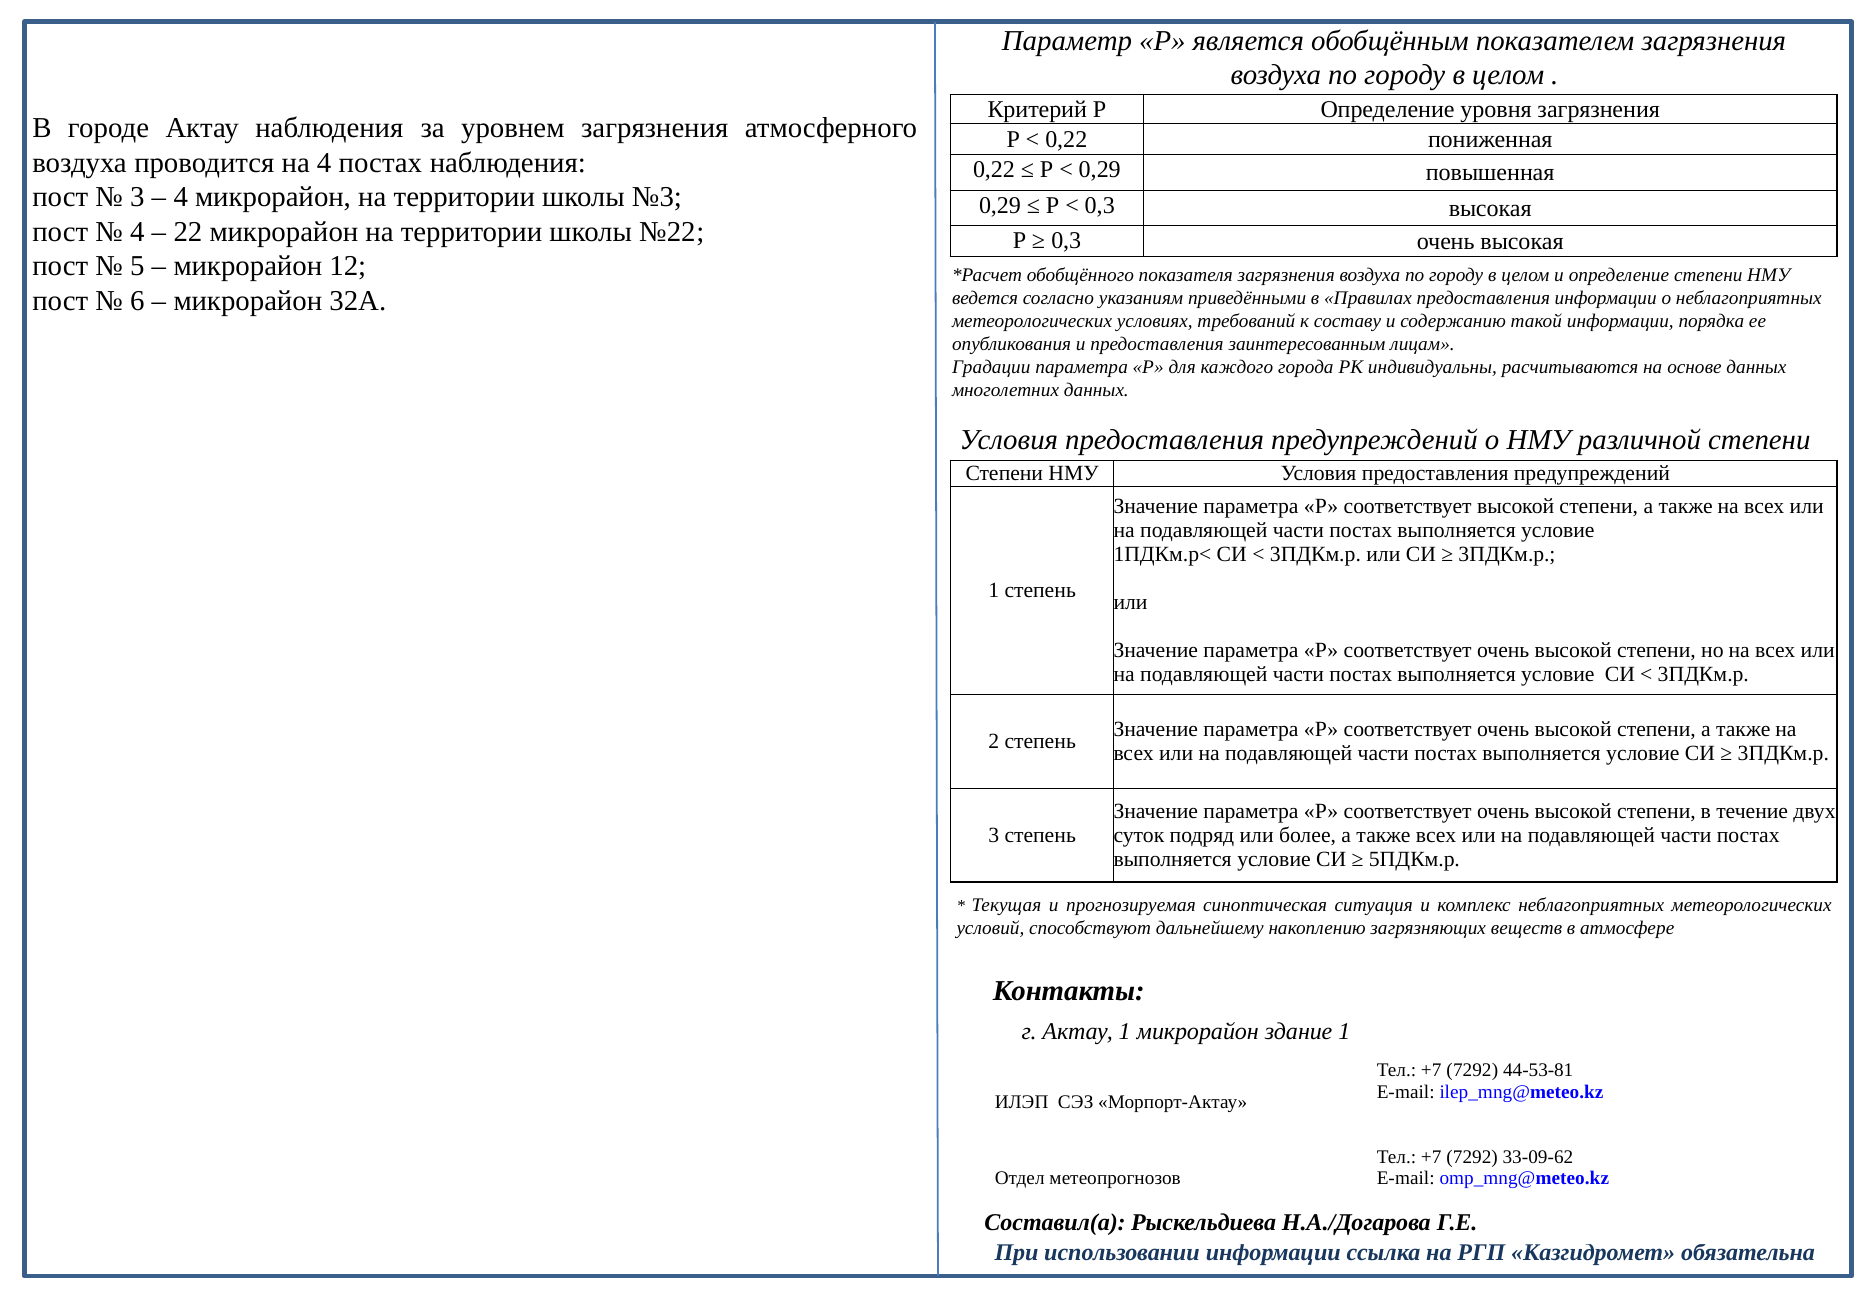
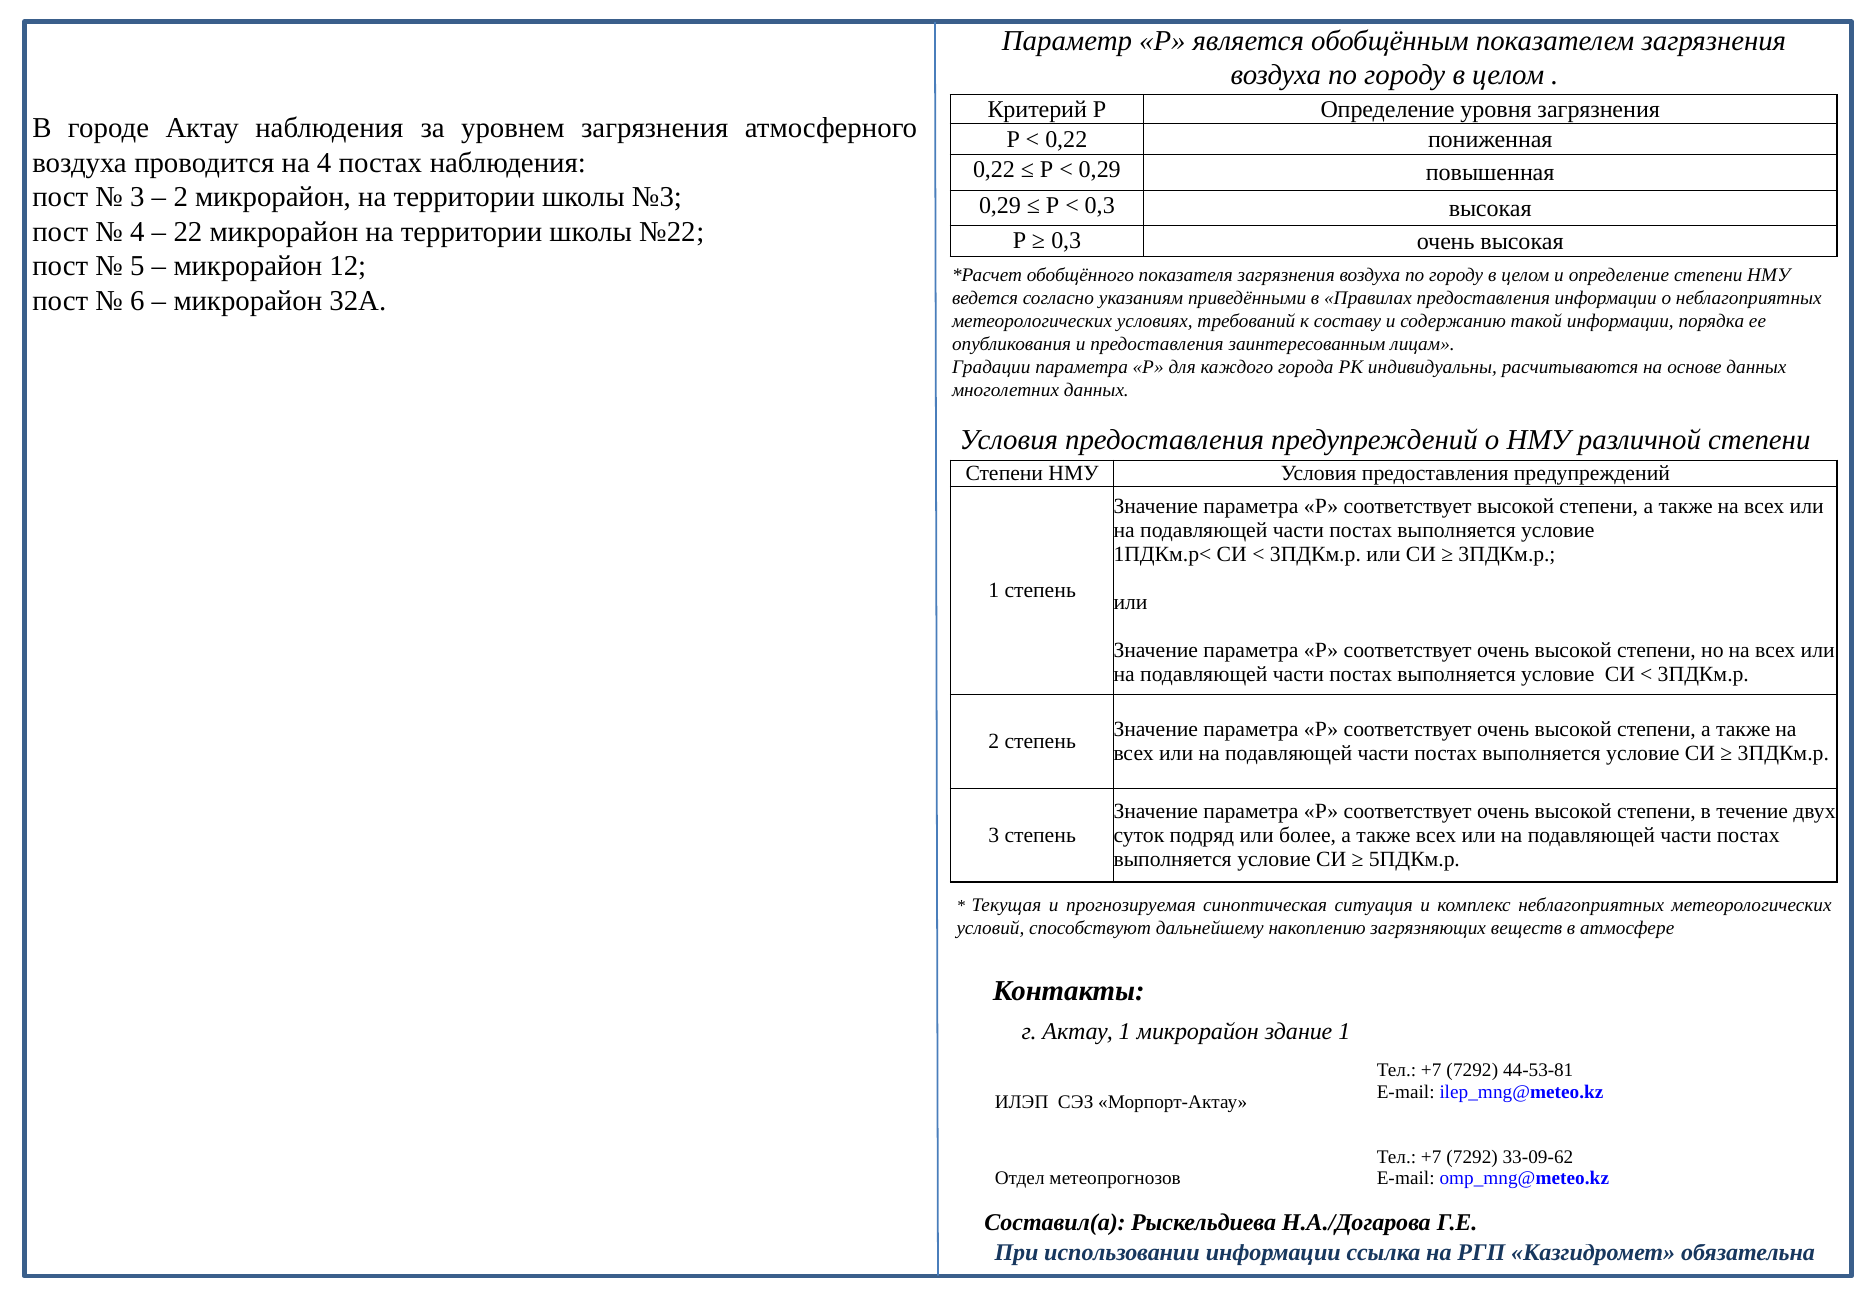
4: 4 -> 2 (181, 197)
